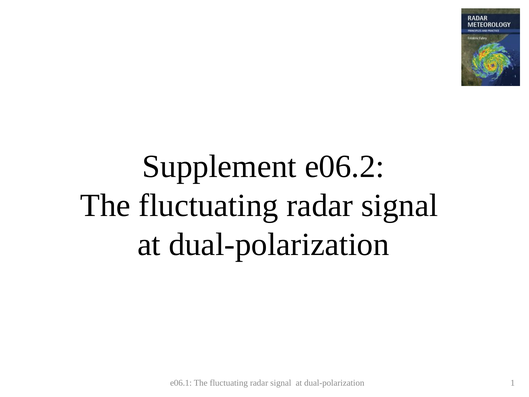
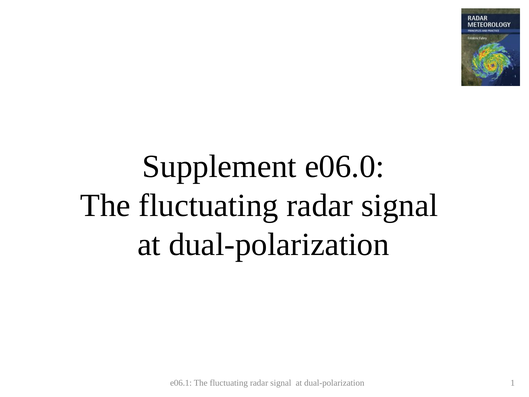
e06.2: e06.2 -> e06.0 (345, 167)
